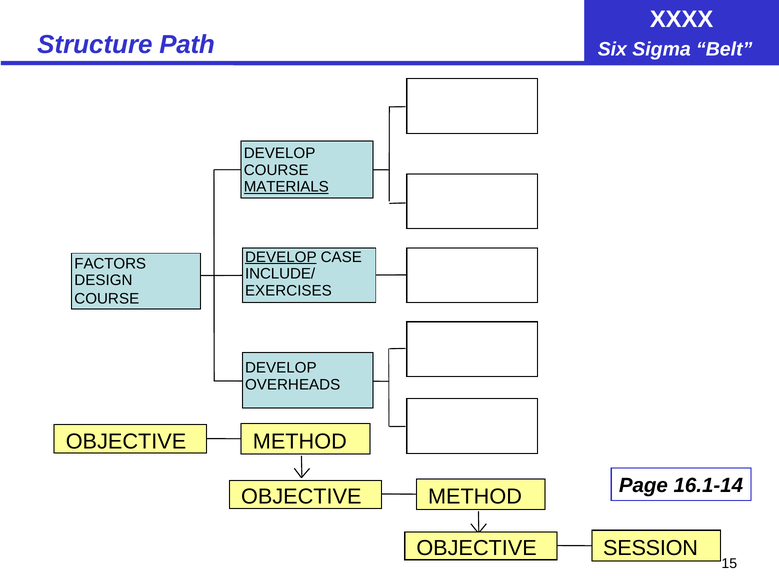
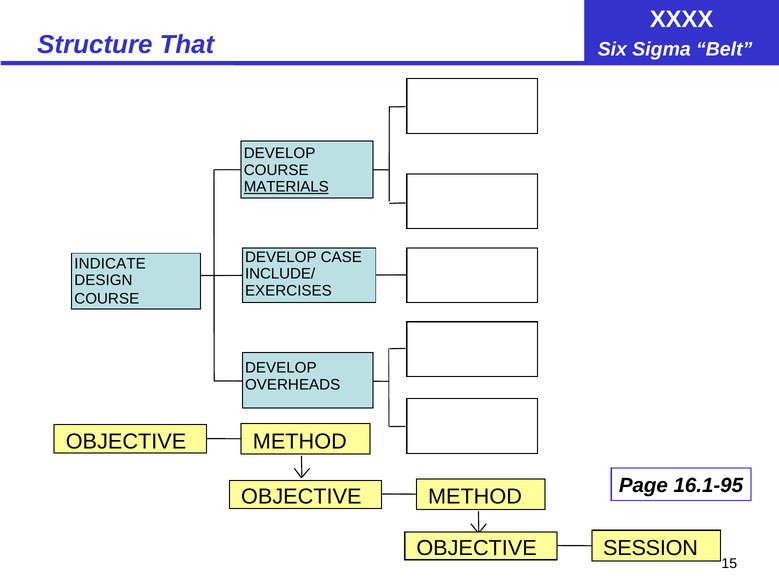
Path: Path -> That (187, 45)
DEVELOP underline: present -> none (281, 257)
FACTORS: FACTORS -> INDICATE (110, 263)
16.1-14: 16.1-14 -> 16.1-95 (708, 485)
